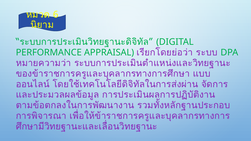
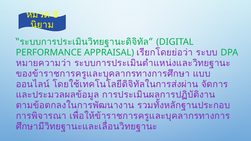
6: 6 -> 8 (56, 15)
